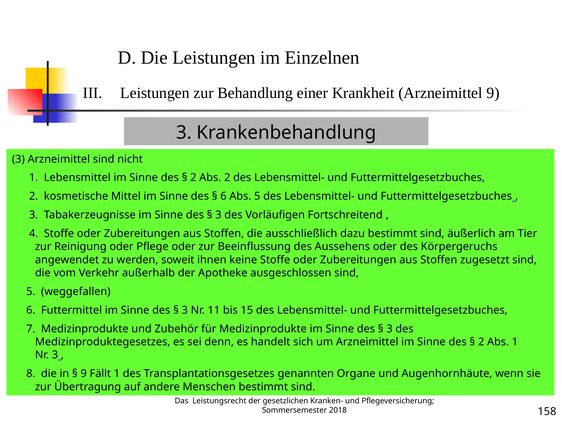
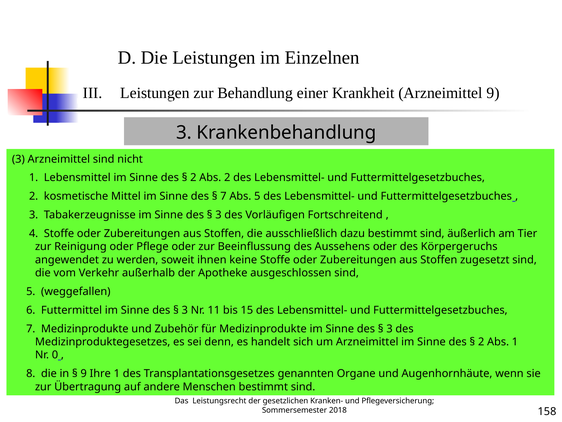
6: 6 -> 7 (223, 196)
Nr 3: 3 -> 0 (55, 355)
Fällt: Fällt -> Ihre (100, 373)
